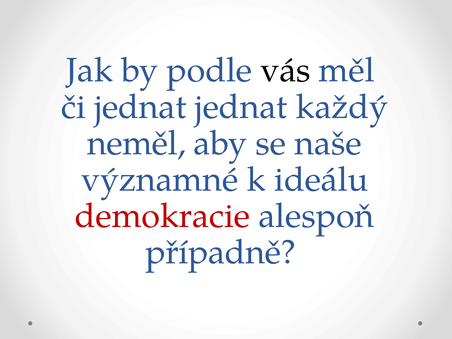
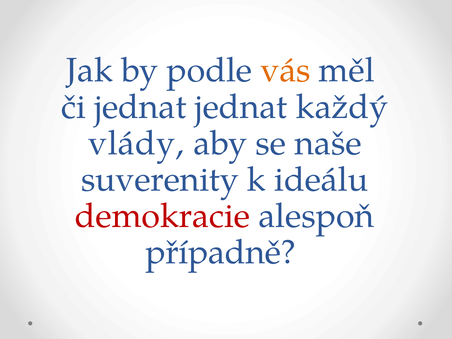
vás colour: black -> orange (286, 70)
neměl: neměl -> vlády (136, 143)
významné: významné -> suverenity (160, 180)
